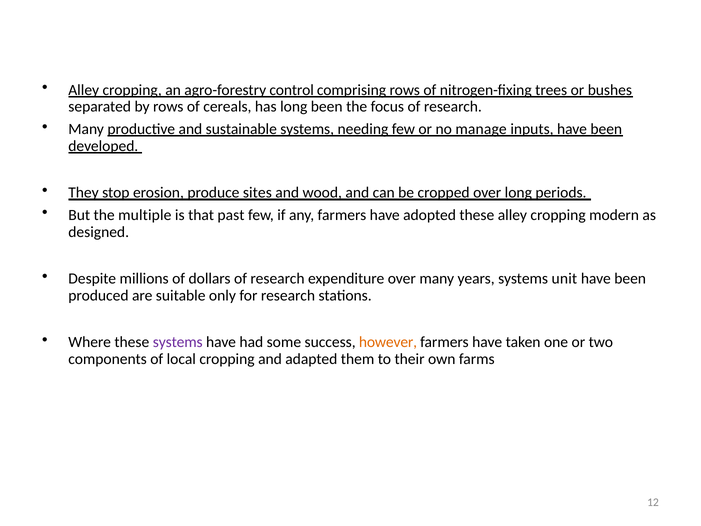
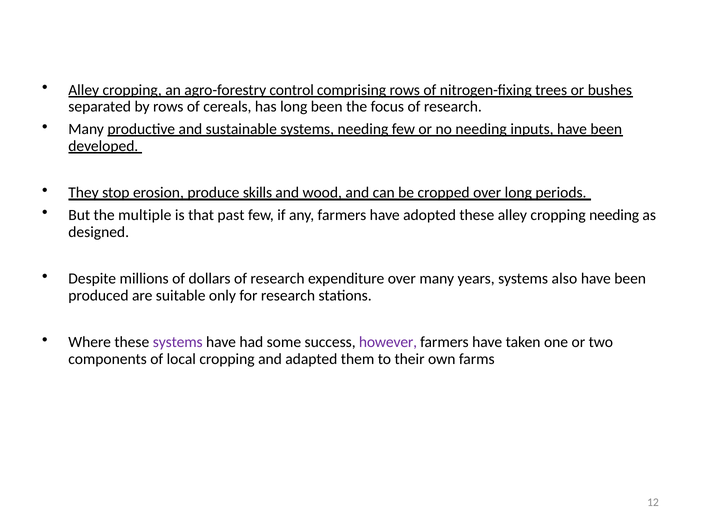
no manage: manage -> needing (481, 129)
sites: sites -> skills (258, 193)
cropping modern: modern -> needing (614, 215)
unit: unit -> also (564, 279)
however colour: orange -> purple (388, 342)
